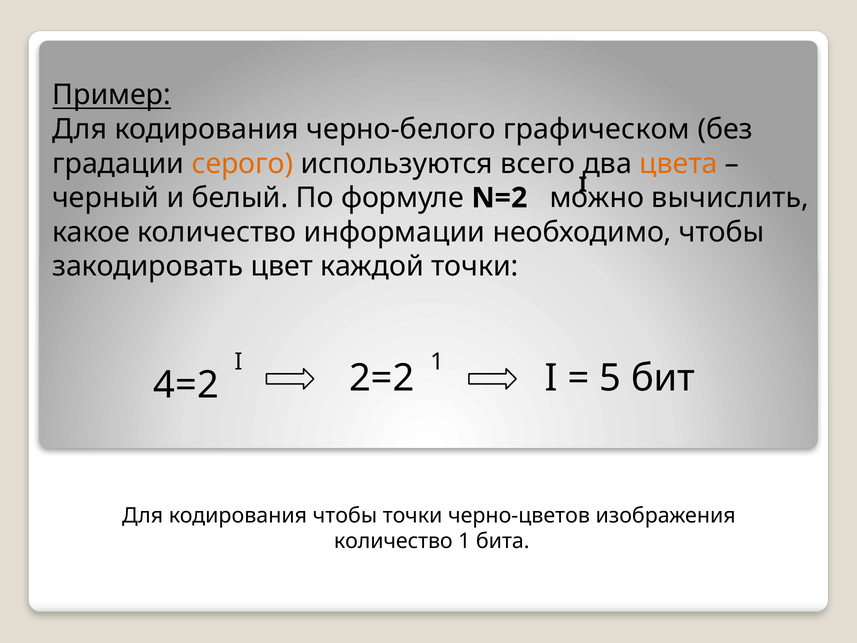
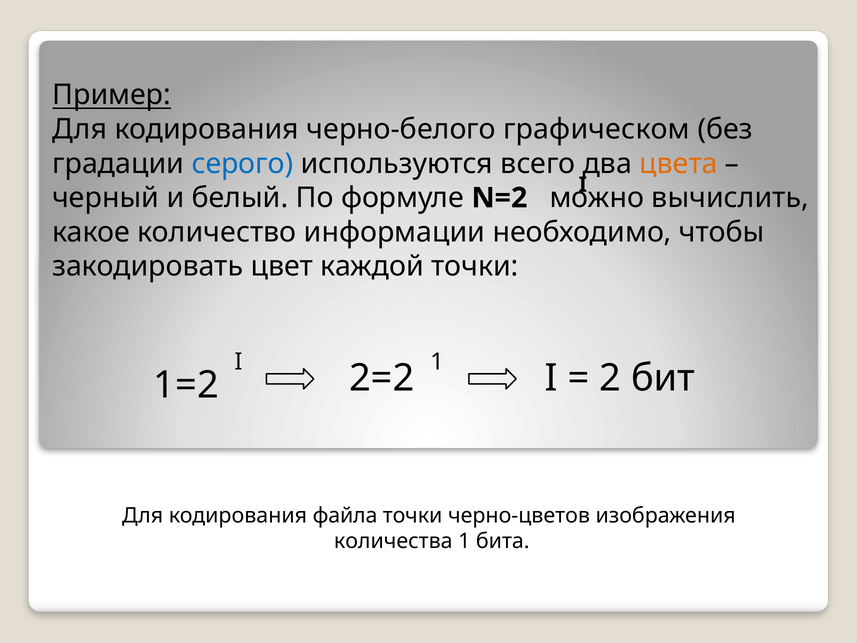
серого colour: orange -> blue (242, 164)
5: 5 -> 2 (610, 378)
4=2: 4=2 -> 1=2 (186, 385)
кодирования чтобы: чтобы -> файла (345, 515)
количество: количество -> количества (393, 541)
